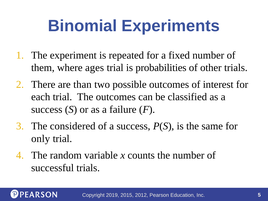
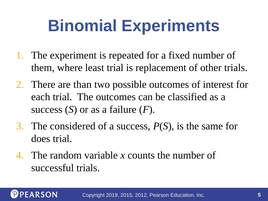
ages: ages -> least (95, 68)
probabilities: probabilities -> replacement (161, 68)
only: only -> does (41, 139)
